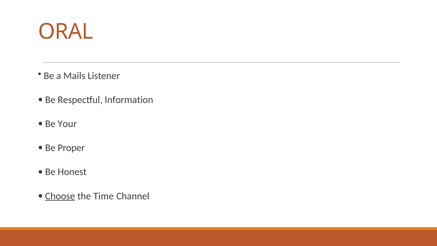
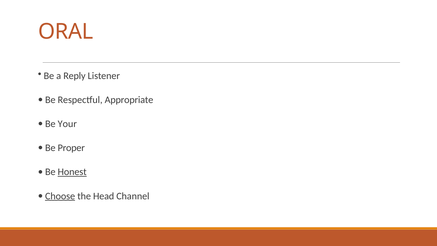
Mails: Mails -> Reply (74, 76)
Information: Information -> Appropriate (129, 100)
Honest underline: none -> present (72, 172)
Time: Time -> Head (104, 196)
